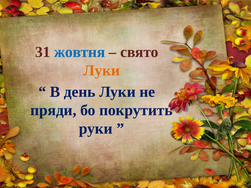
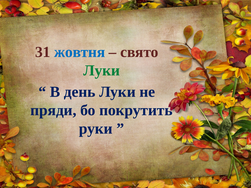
Луки colour: orange -> green (102, 70)
